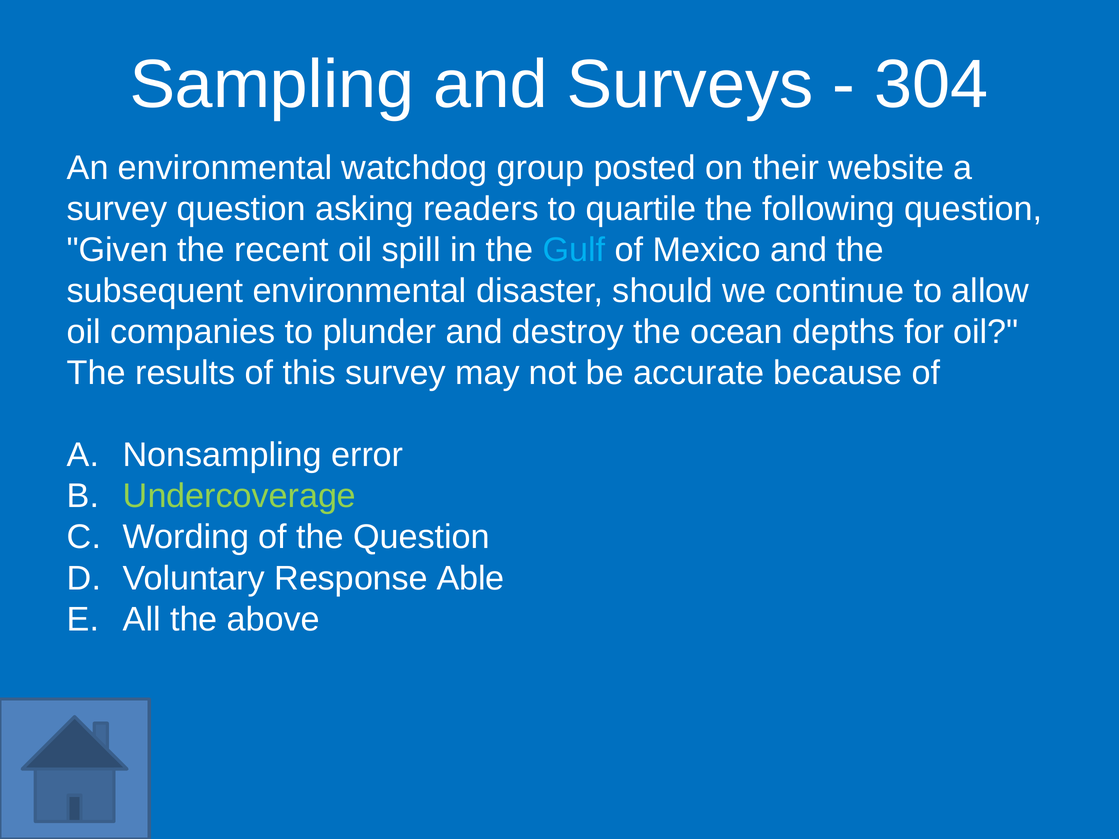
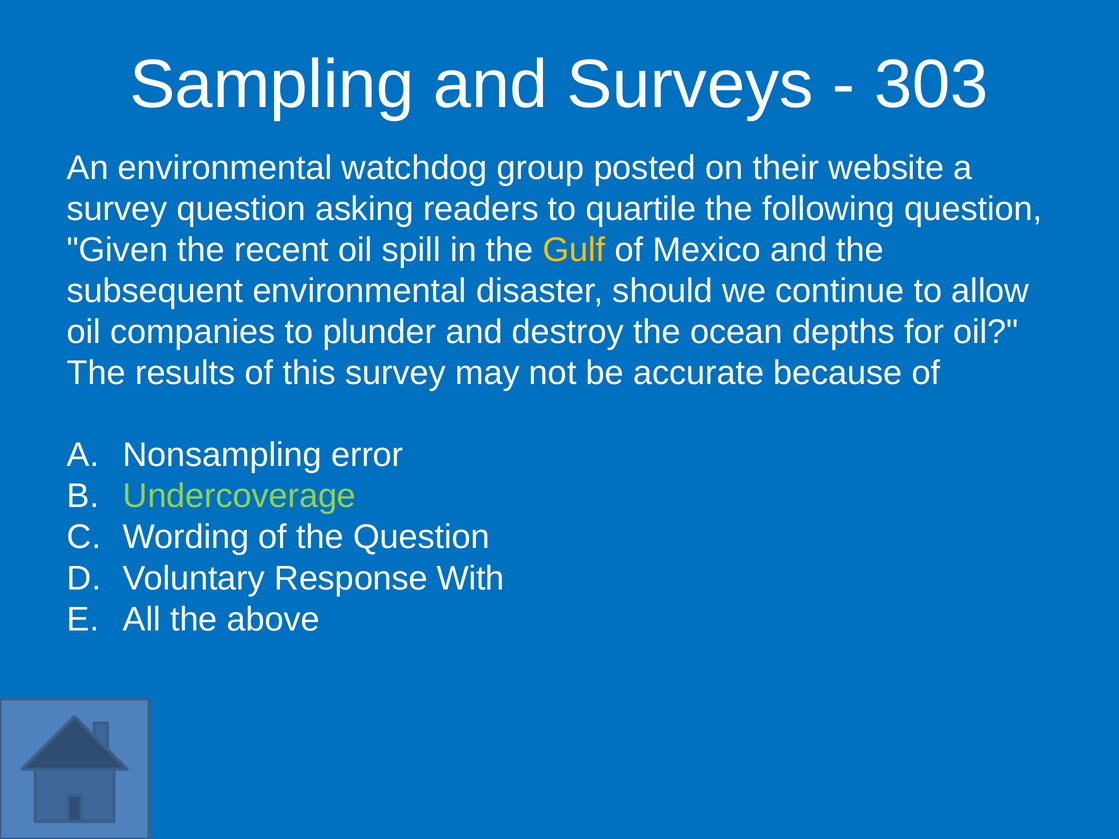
304: 304 -> 303 (931, 85)
Gulf colour: light blue -> yellow (574, 250)
Able: Able -> With (471, 578)
